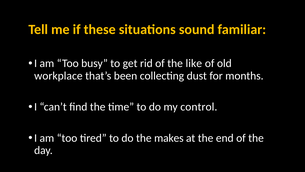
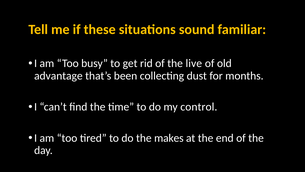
like: like -> live (194, 63)
workplace: workplace -> advantage (58, 76)
